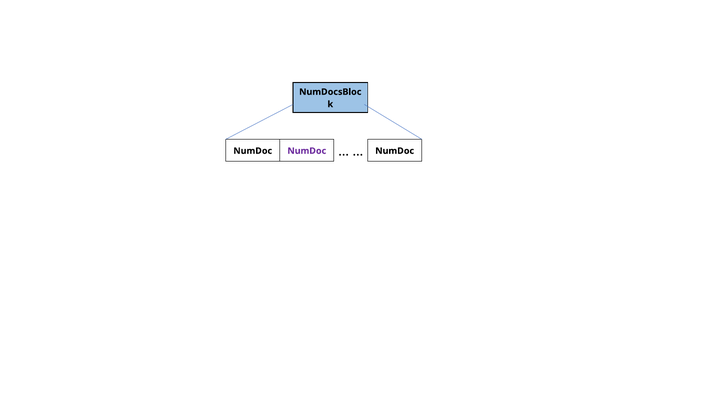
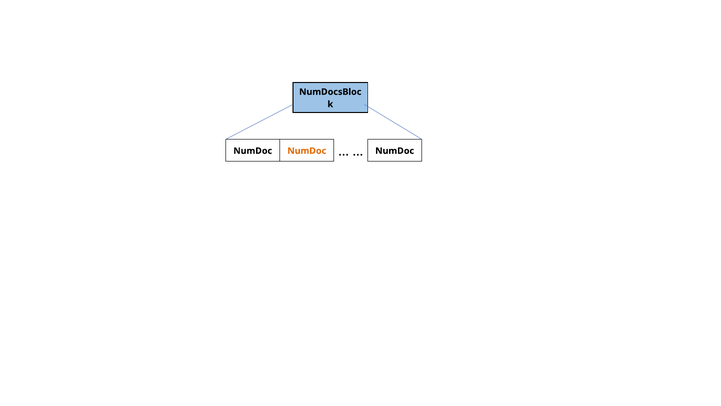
NumDoc colour: purple -> orange (307, 151)
